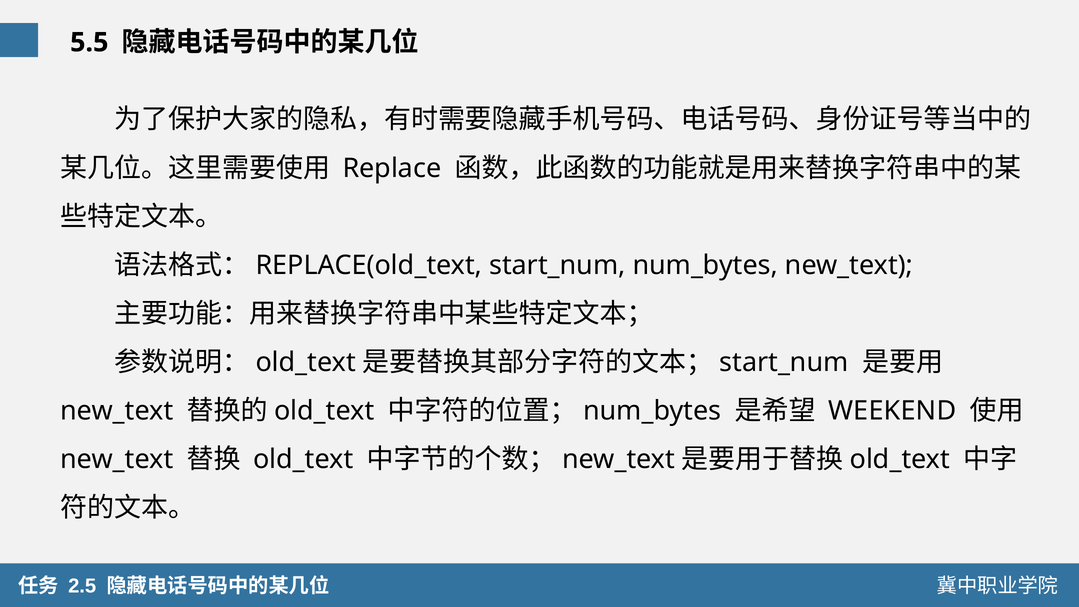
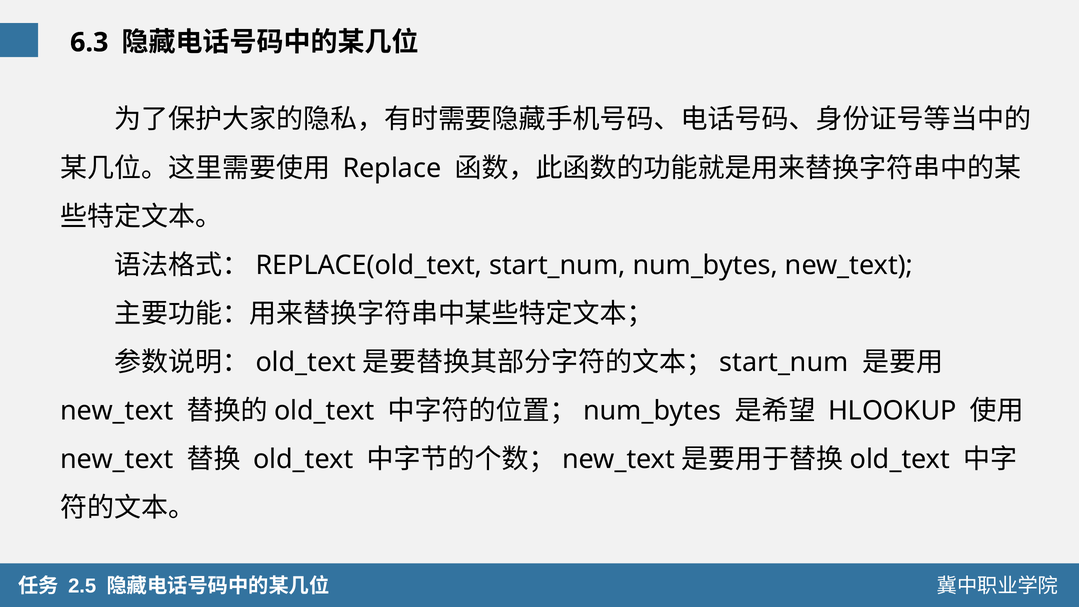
5.5: 5.5 -> 6.3 (89, 42)
WEEKEND: WEEKEND -> HLOOKUP (892, 411)
